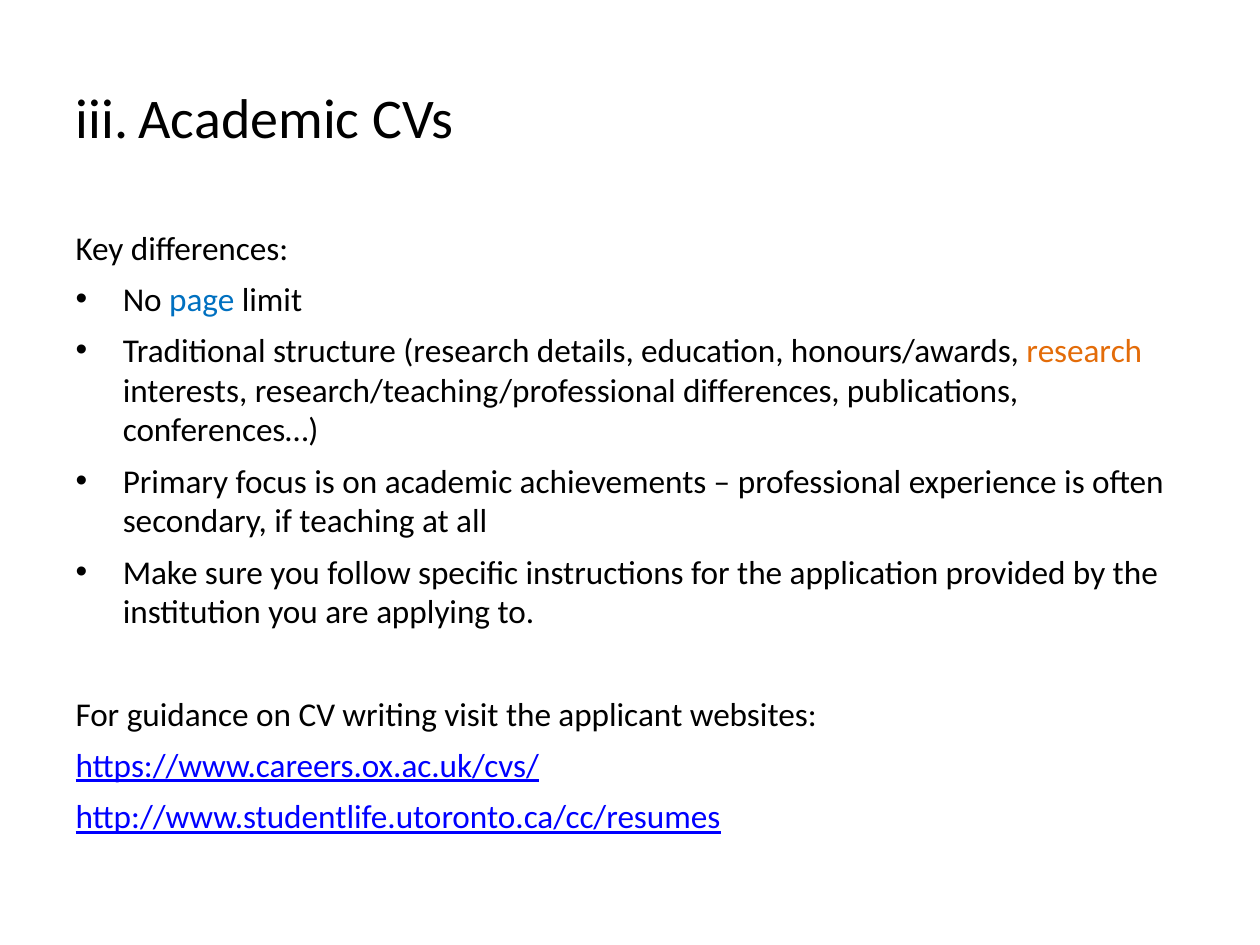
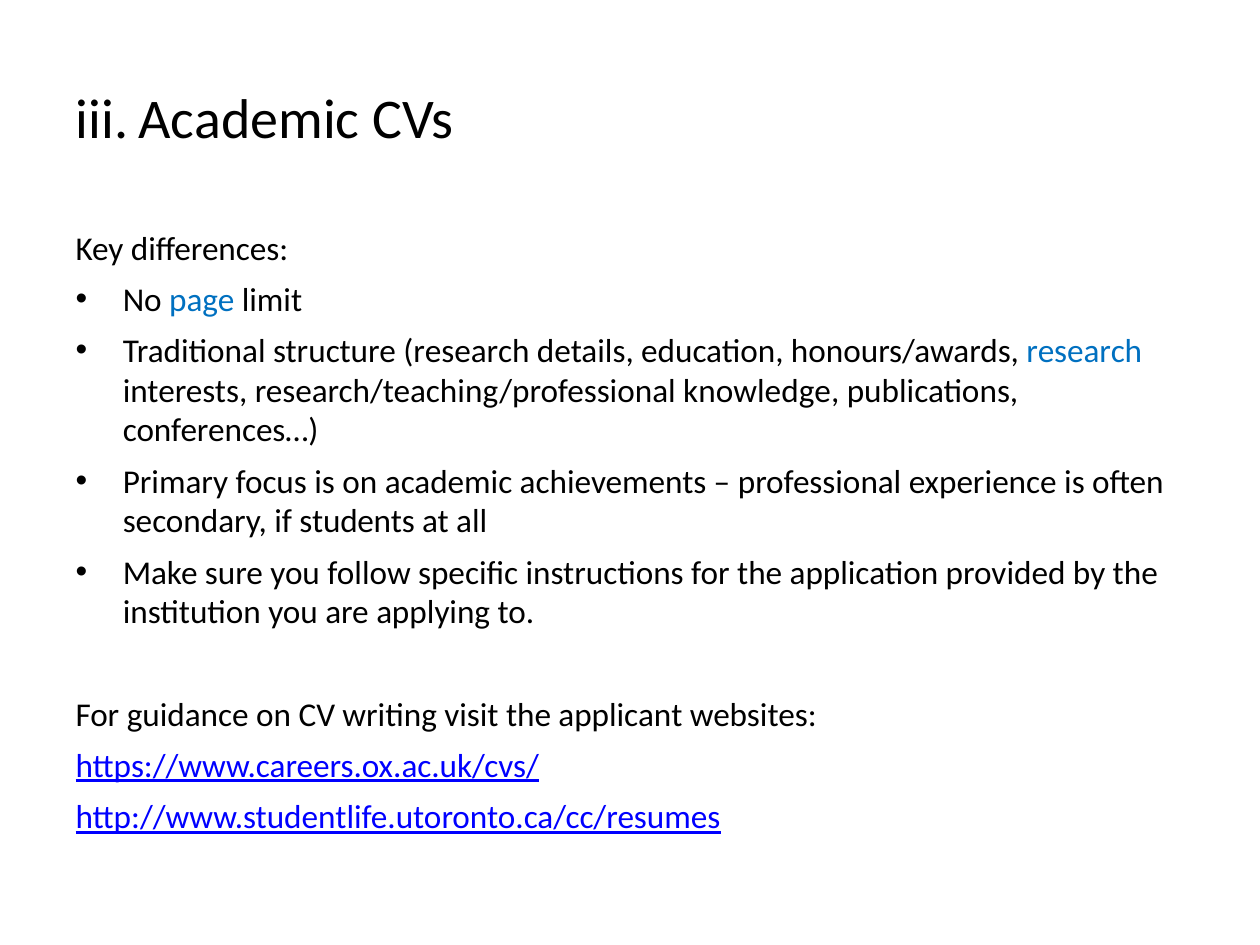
research colour: orange -> blue (1084, 351)
research/teaching/professional differences: differences -> knowledge (761, 391)
teaching: teaching -> students (357, 522)
